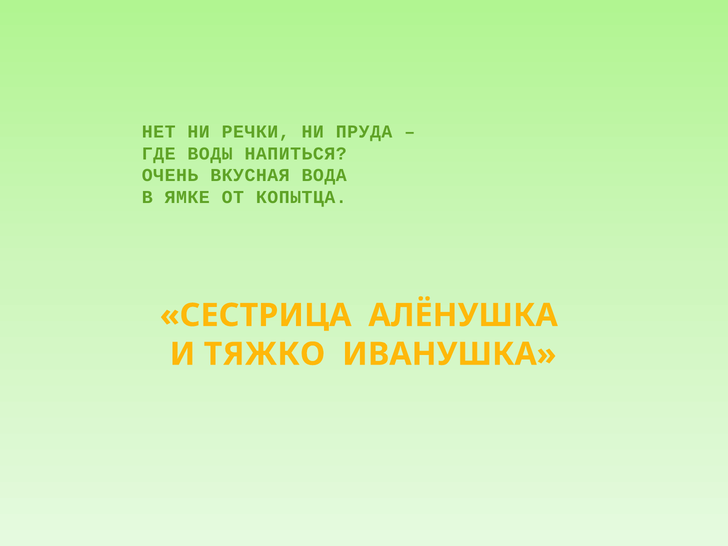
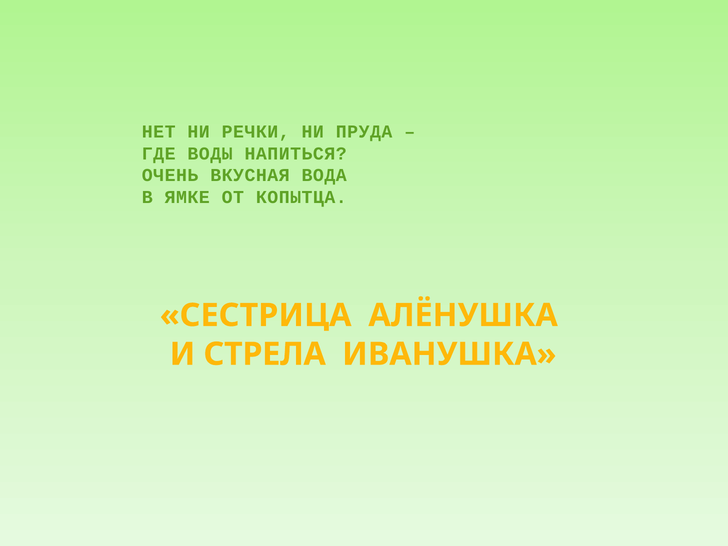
ТЯЖКО: ТЯЖКО -> СТРЕЛА (265, 354)
